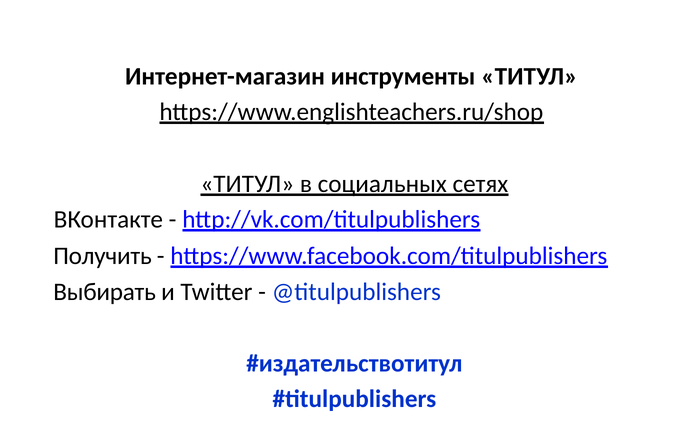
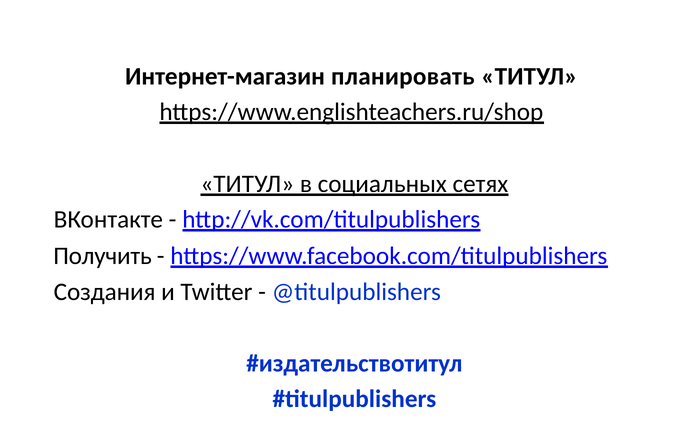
инструменты: инструменты -> планировать (403, 76)
Выбирать: Выбирать -> Создания (105, 292)
